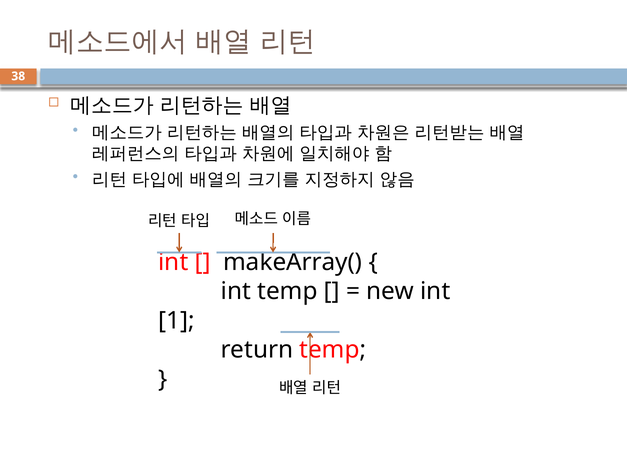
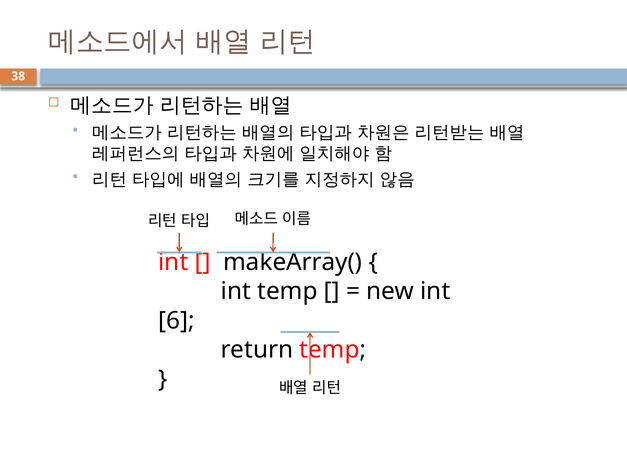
1: 1 -> 6 (176, 321)
